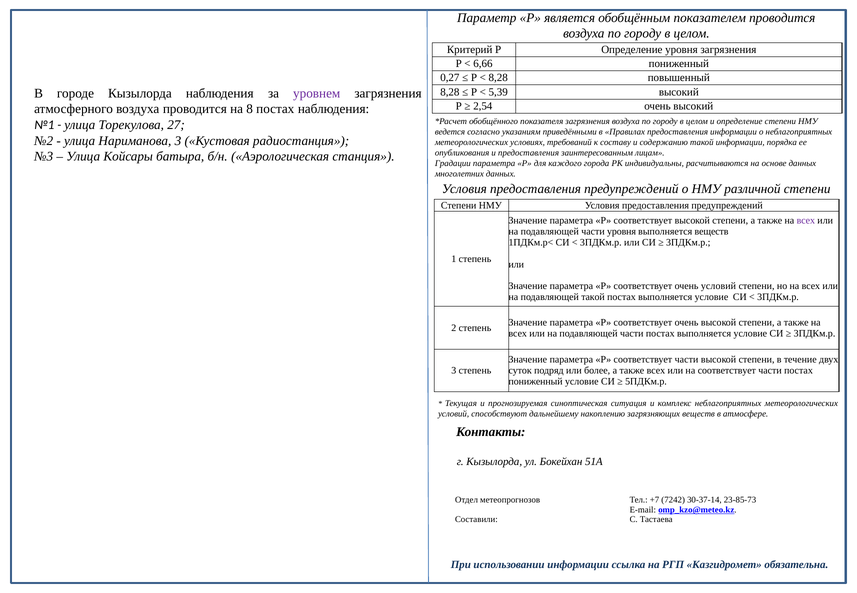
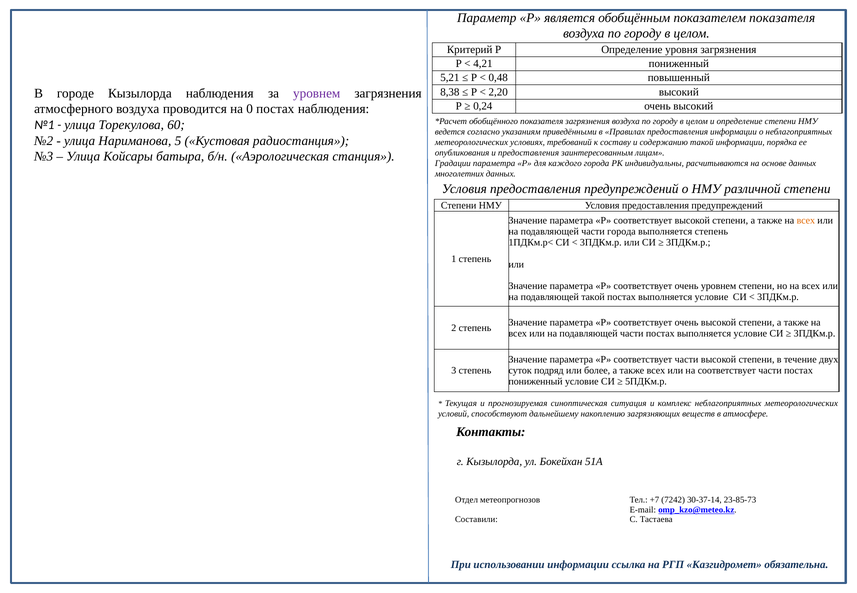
показателем проводится: проводится -> показателя (782, 18)
6,66: 6,66 -> 4,21 (483, 64)
0,27: 0,27 -> 5,21 (450, 78)
8,28: 8,28 -> 0,48 (498, 78)
8,28: 8,28 -> 8,38 (450, 92)
5,39: 5,39 -> 2,20 (498, 92)
2,54: 2,54 -> 0,24 (483, 106)
8: 8 -> 0 (250, 109)
27: 27 -> 60 (176, 125)
Нариманова 3: 3 -> 5 (178, 141)
всех colour: purple -> orange (806, 221)
части уровня: уровня -> города (621, 232)
выполняется веществ: веществ -> степень (711, 232)
очень условий: условий -> уровнем (719, 286)
